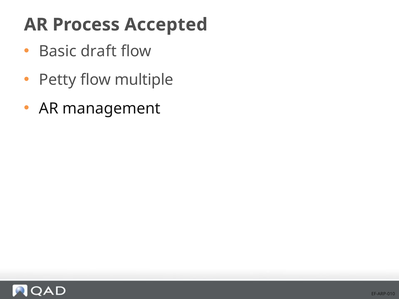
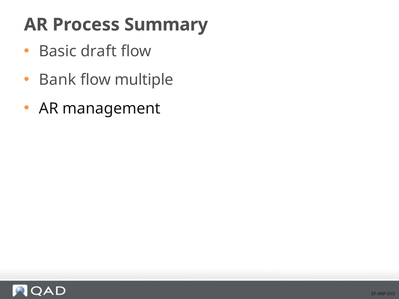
Accepted: Accepted -> Summary (166, 25)
Petty: Petty -> Bank (58, 80)
